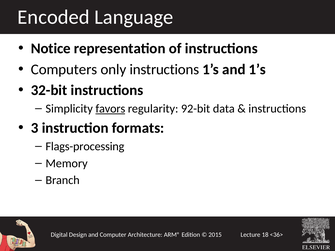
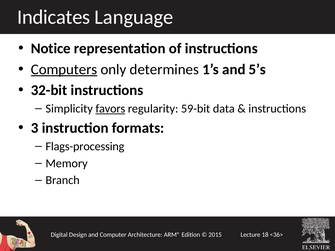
Encoded: Encoded -> Indicates (54, 17)
Computers underline: none -> present (64, 69)
only instructions: instructions -> determines (164, 69)
and 1’s: 1’s -> 5’s (257, 69)
92-bit: 92-bit -> 59-bit (196, 109)
